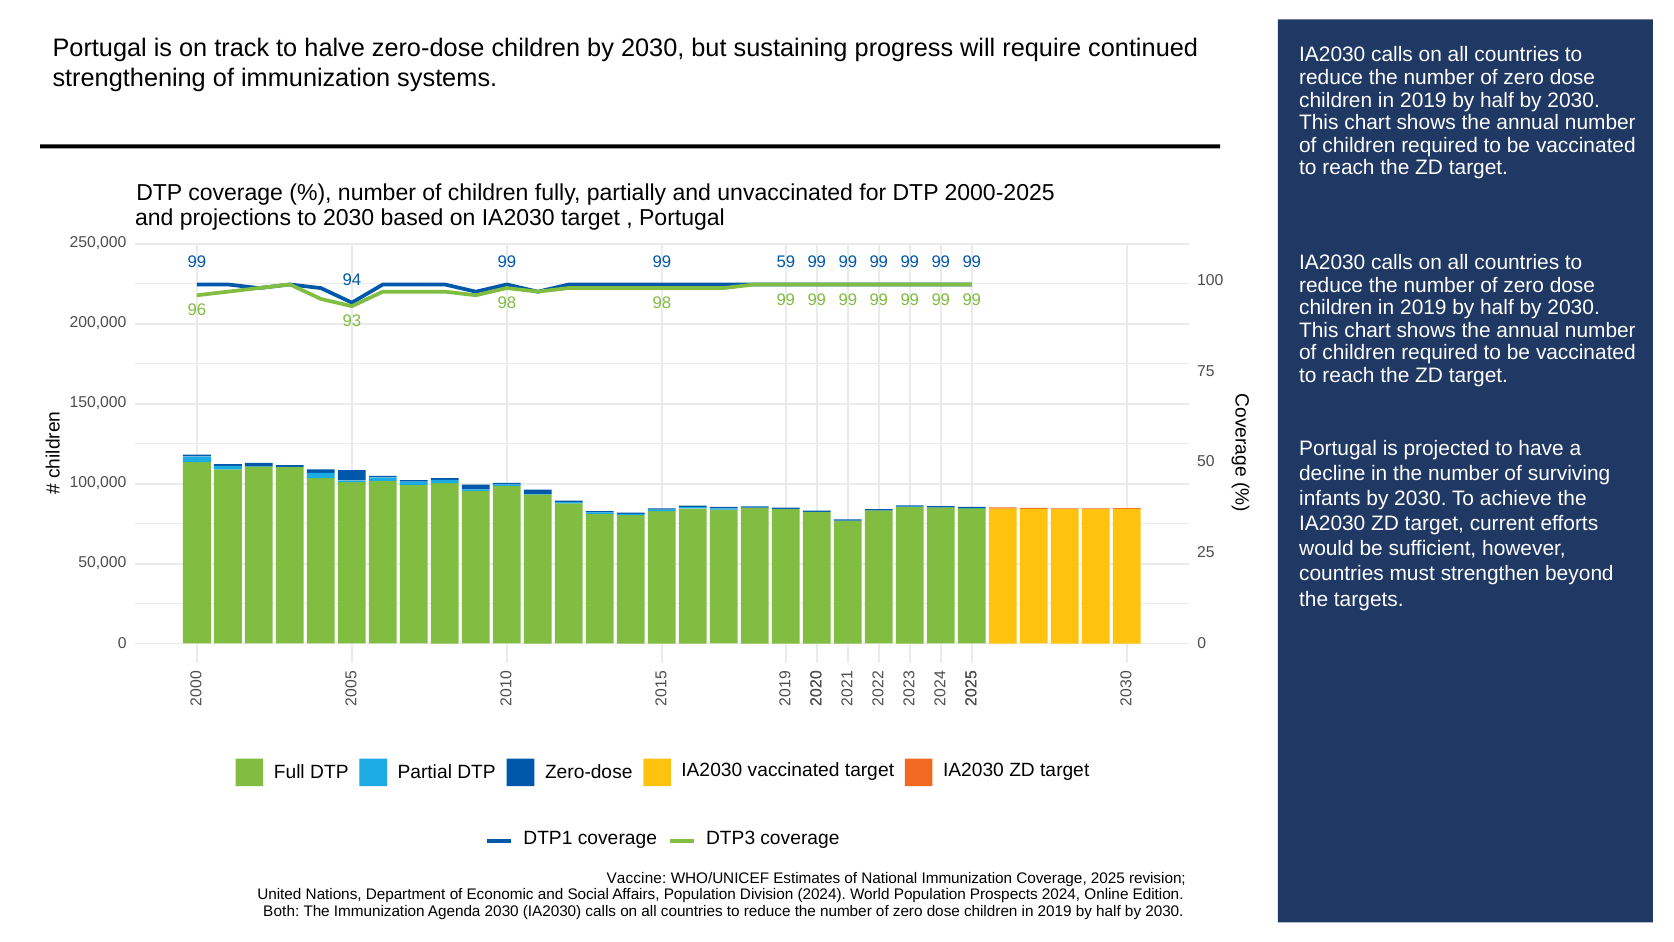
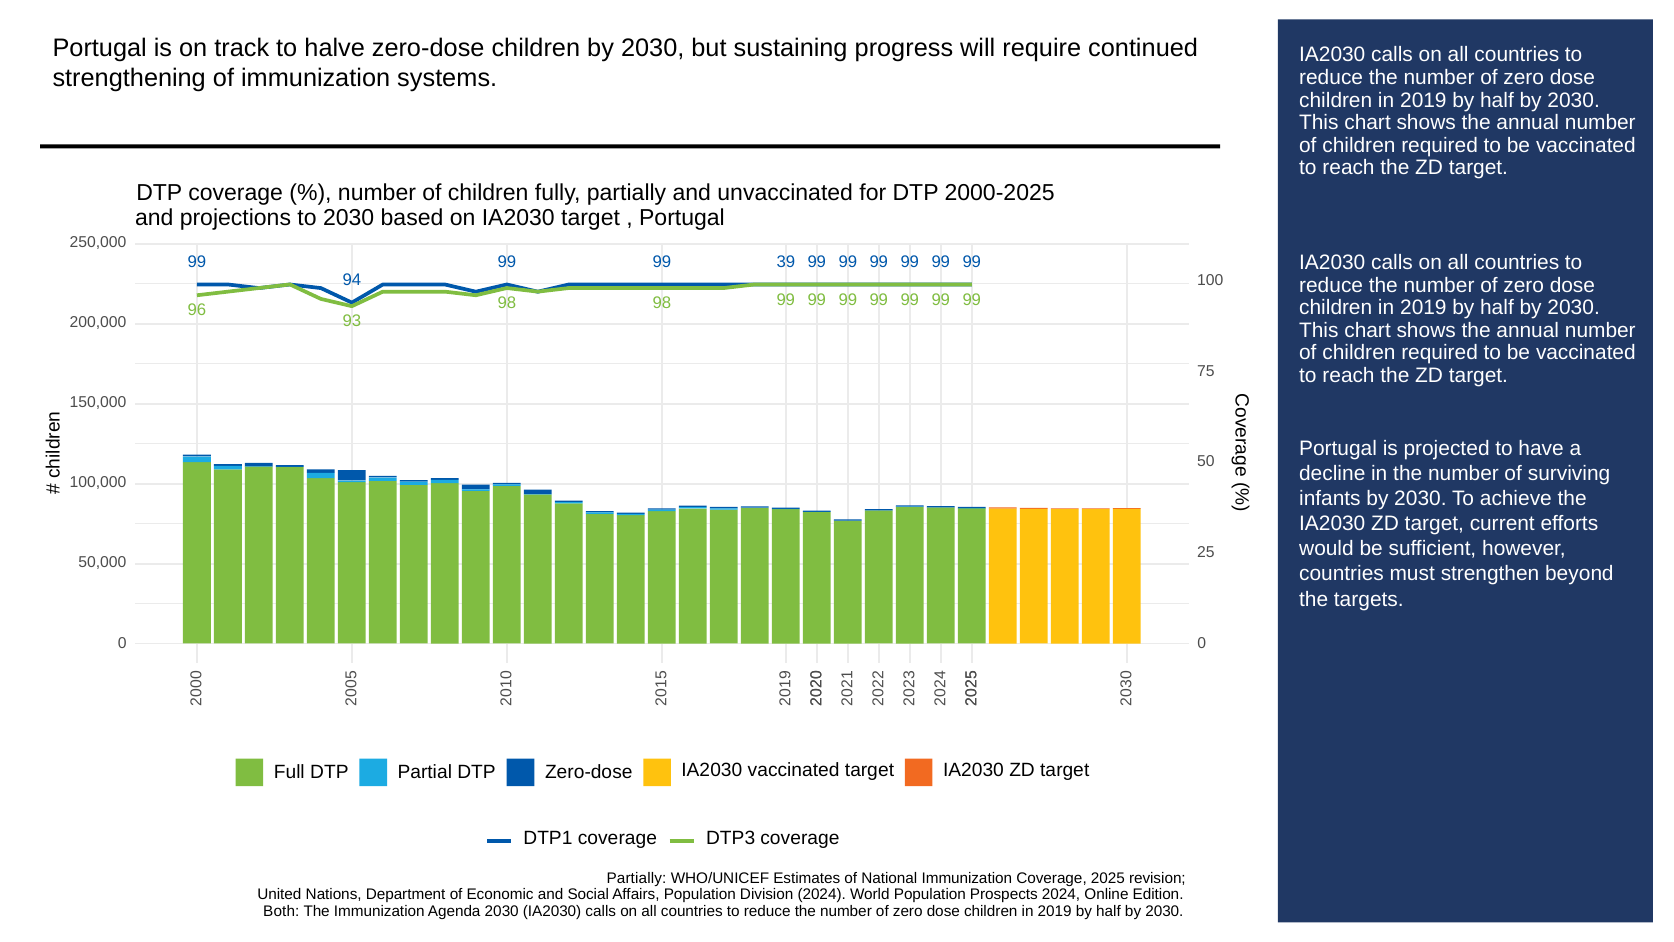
59: 59 -> 39 (786, 262)
Vaccine: Vaccine -> Partially (636, 878)
